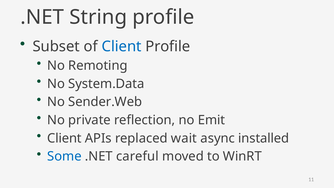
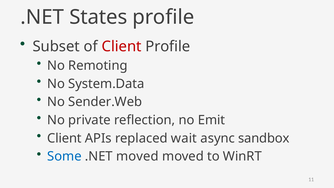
String: String -> States (98, 17)
Client colour: blue -> red (122, 46)
installed: installed -> sandbox (264, 138)
.NET careful: careful -> moved (137, 156)
